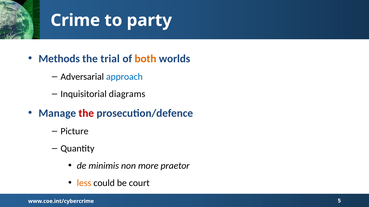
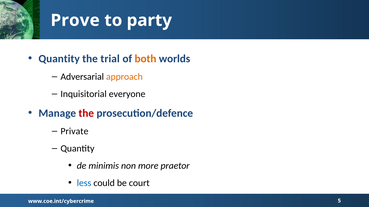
Crime: Crime -> Prove (75, 20)
Methods: Methods -> Quantity (59, 59)
approach colour: blue -> orange (124, 77)
diagrams: diagrams -> everyone (127, 94)
Picture: Picture -> Private (74, 132)
less colour: orange -> blue (84, 183)
